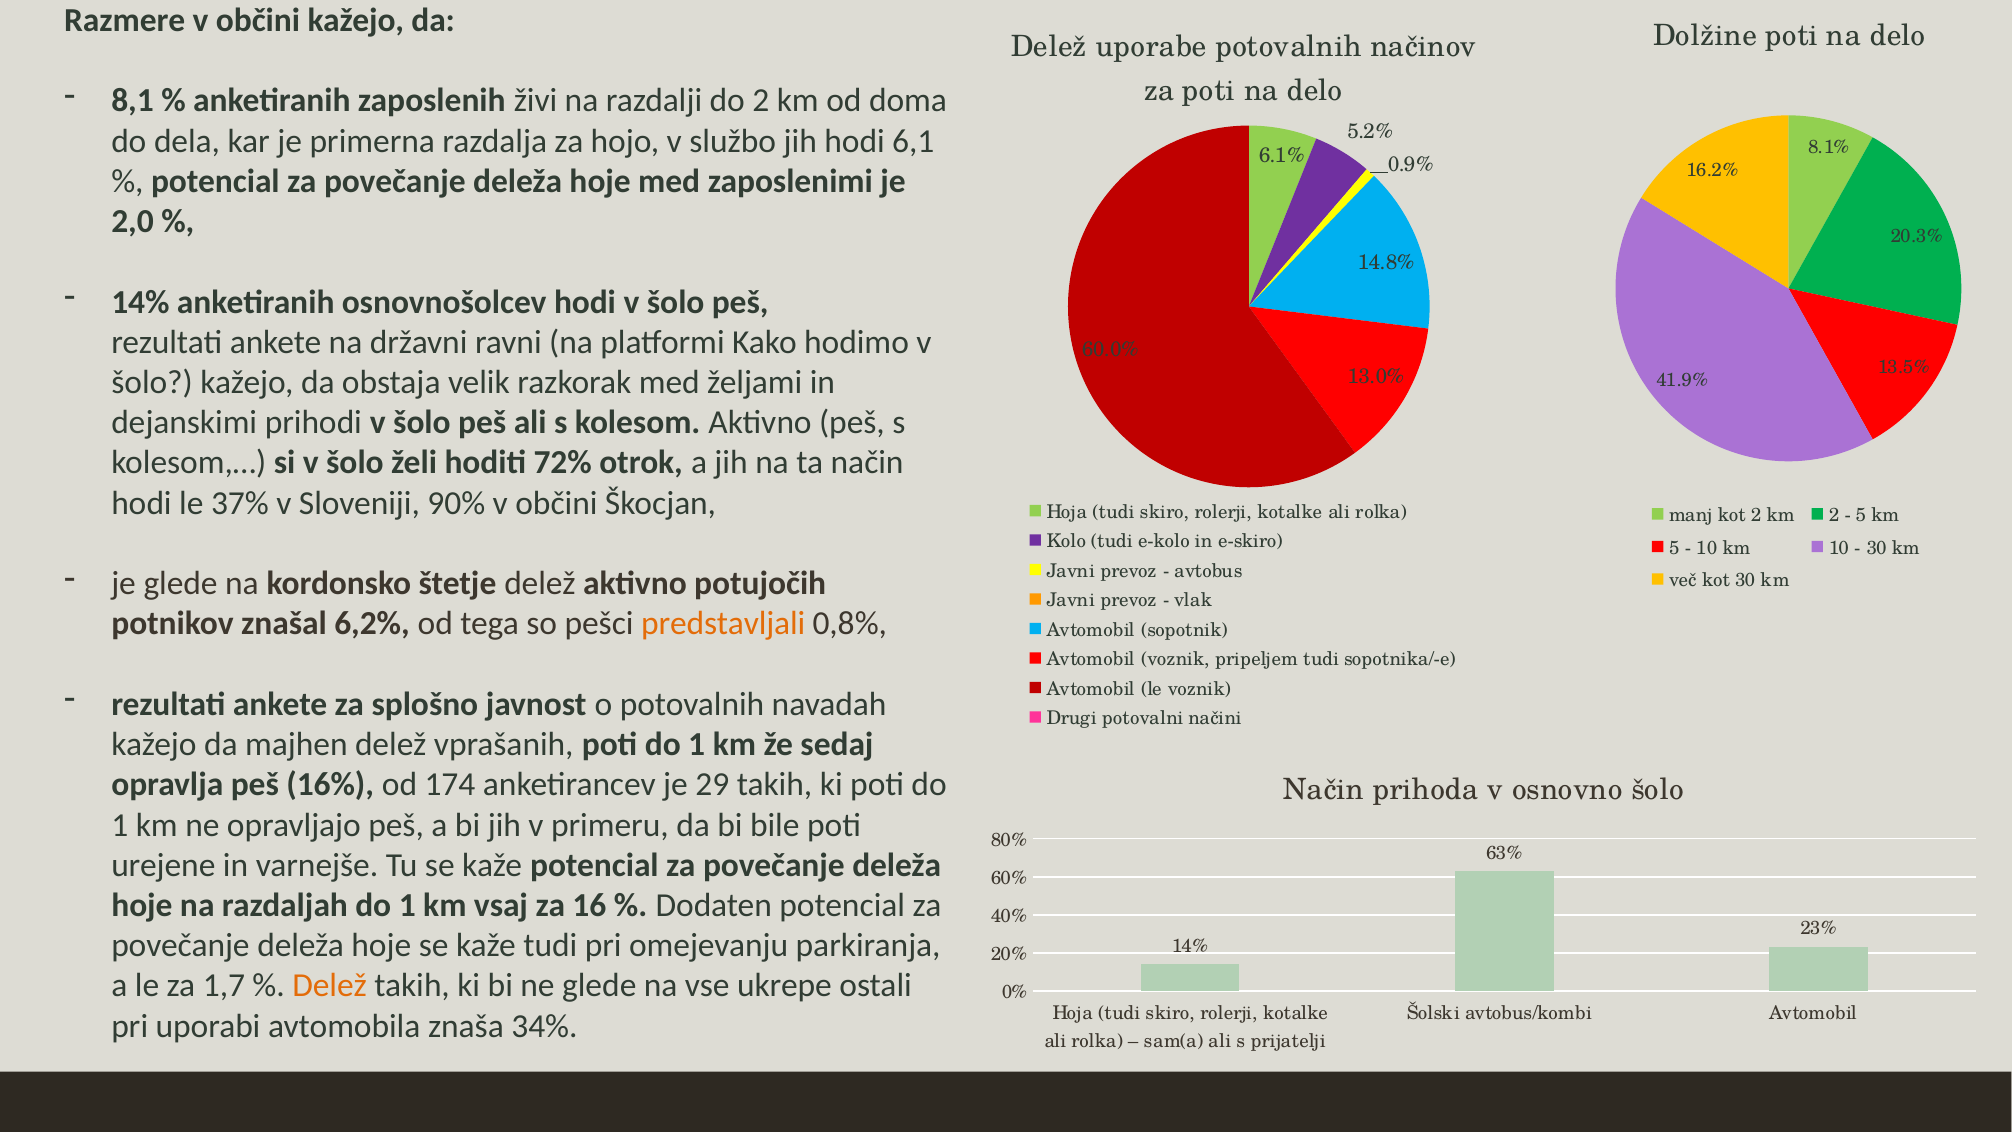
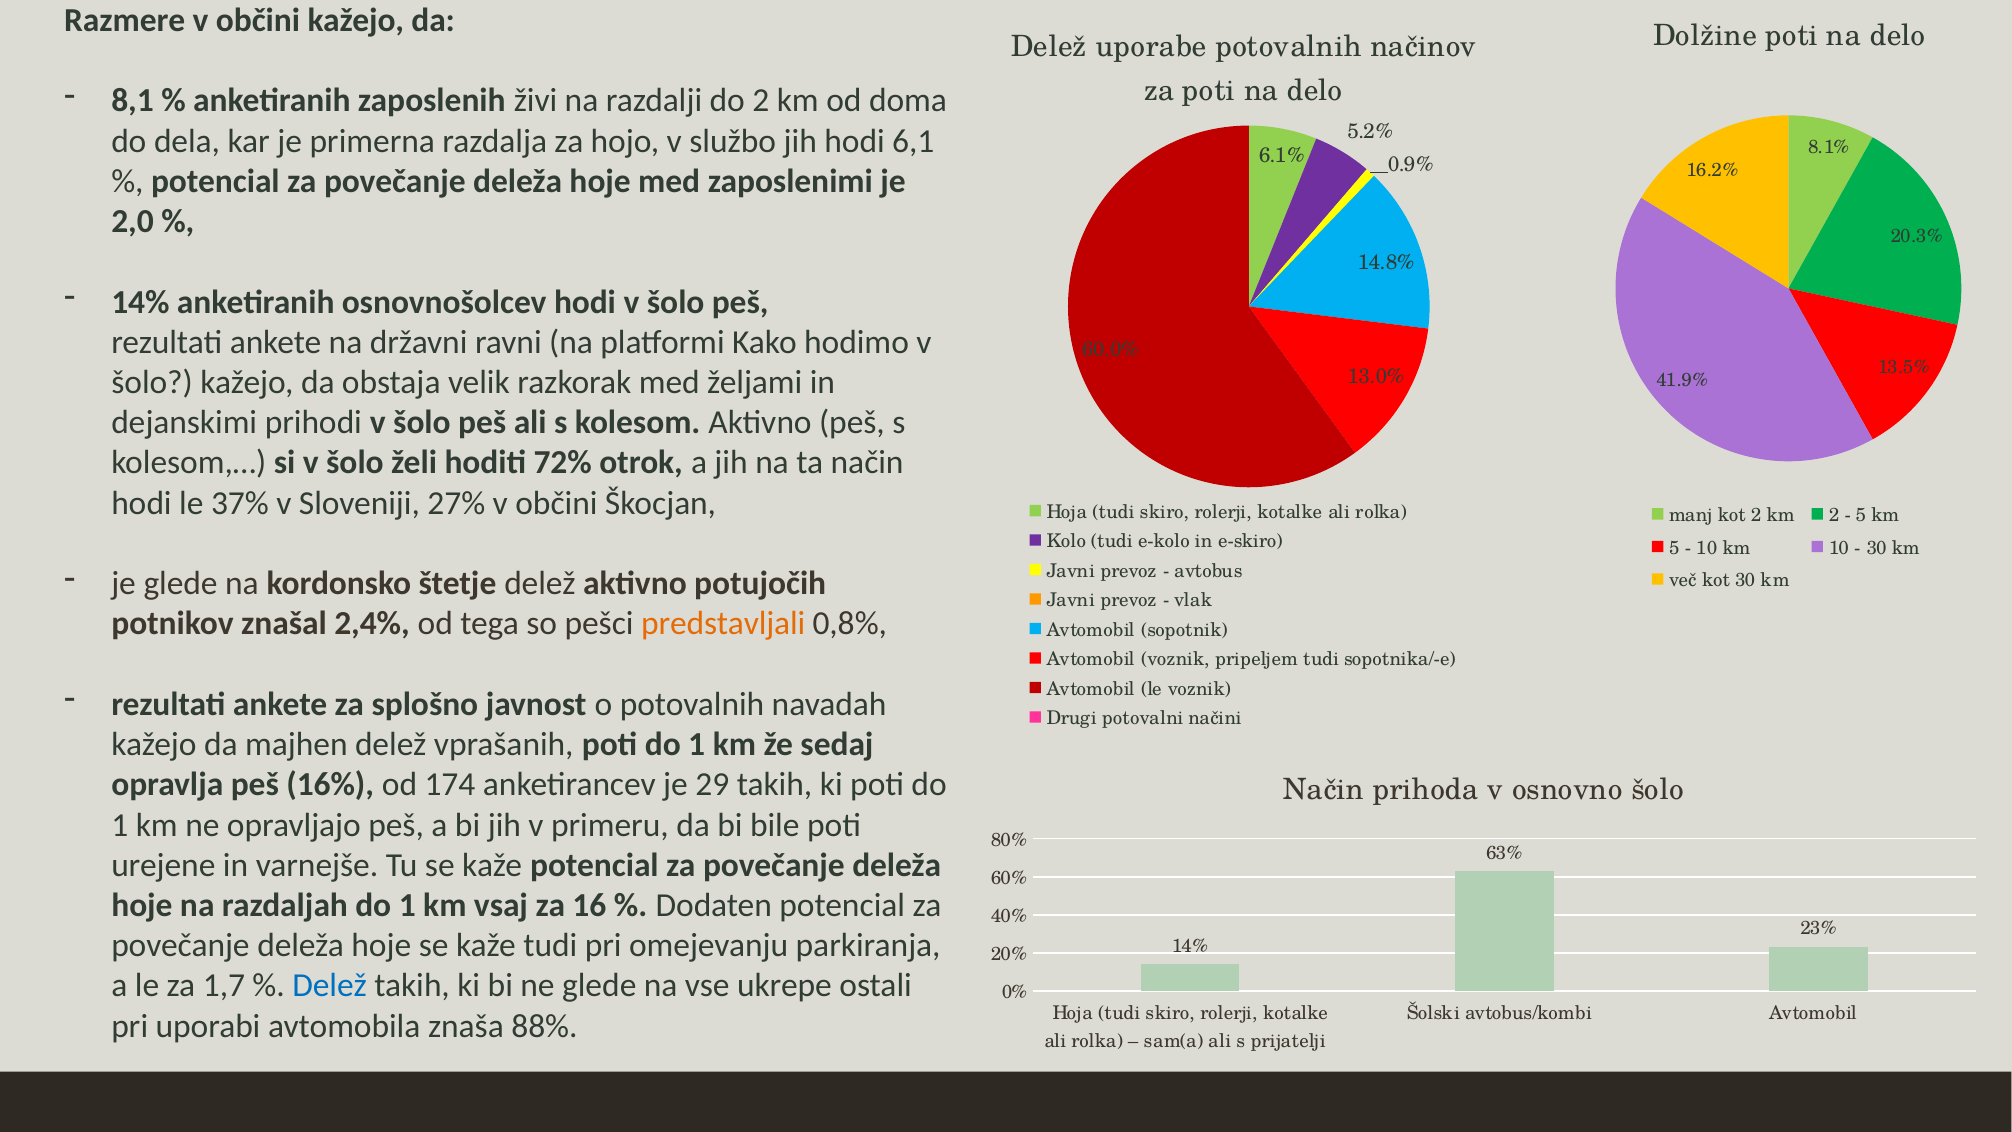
90%: 90% -> 27% (456, 503)
6,2%: 6,2% -> 2,4% (372, 624)
Delež colour: orange -> blue (330, 986)
34%: 34% -> 88% (544, 1026)
